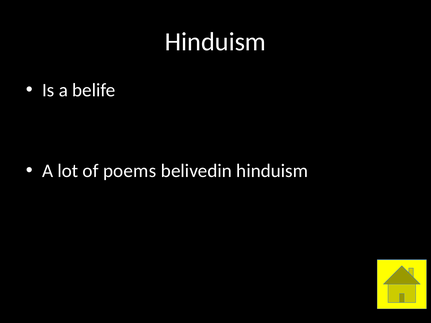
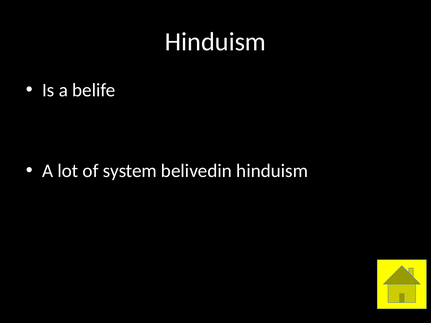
poems: poems -> system (130, 171)
